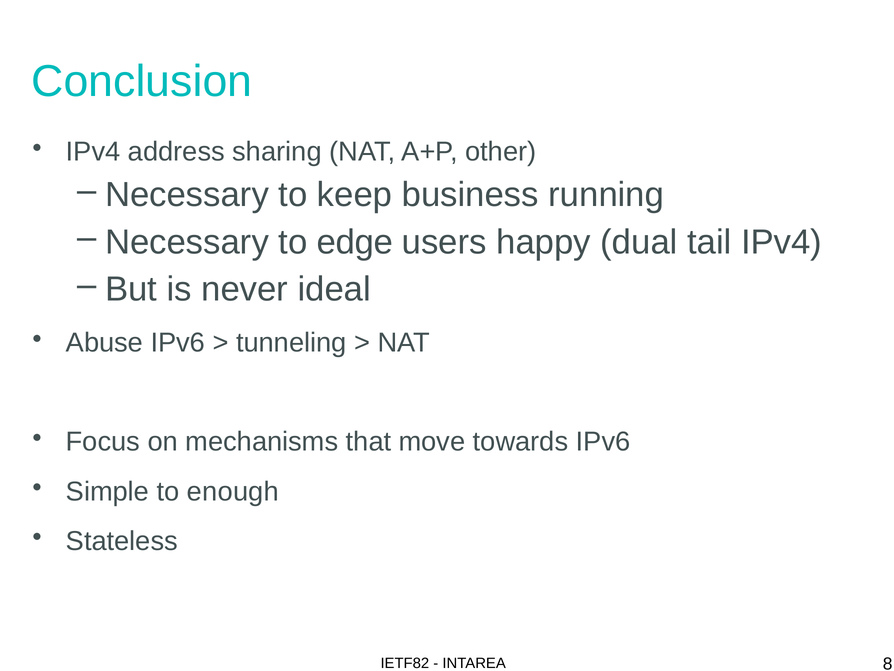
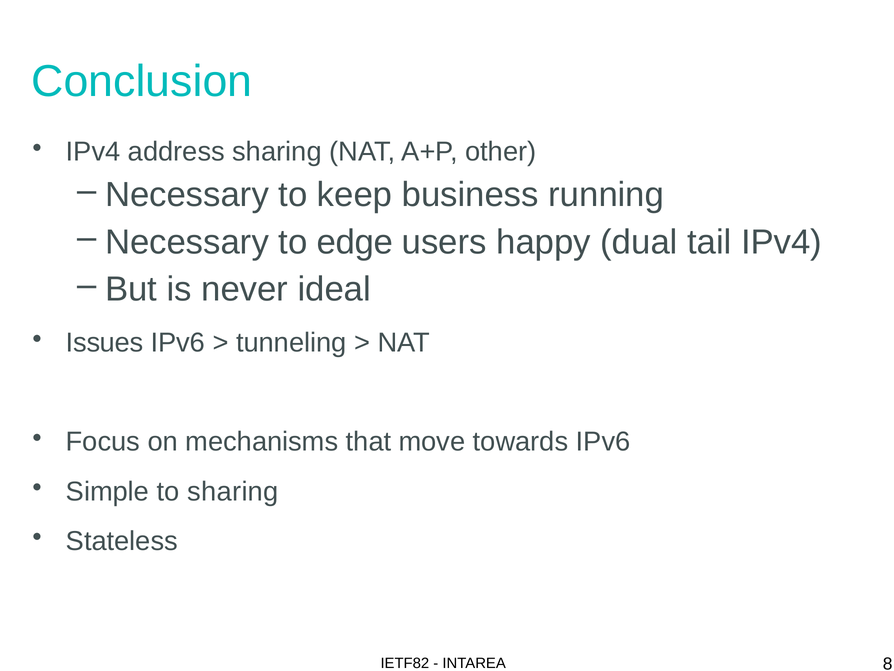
Abuse: Abuse -> Issues (105, 343)
to enough: enough -> sharing (233, 491)
